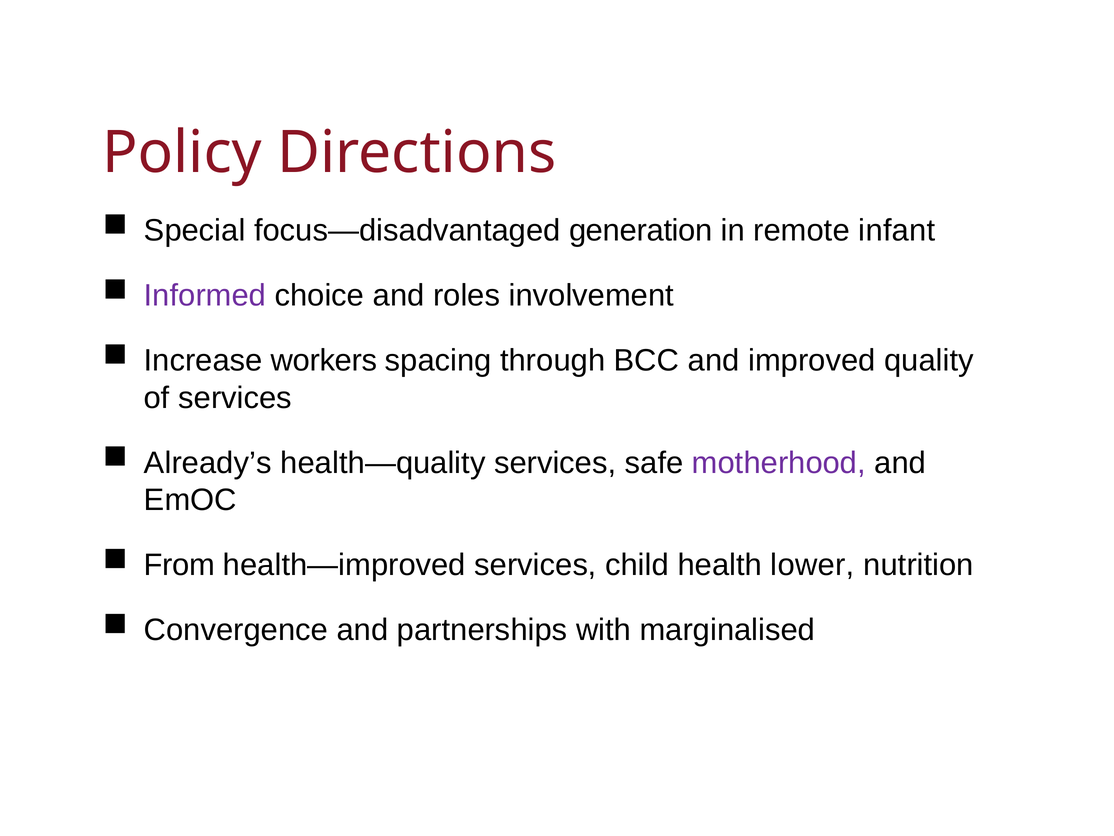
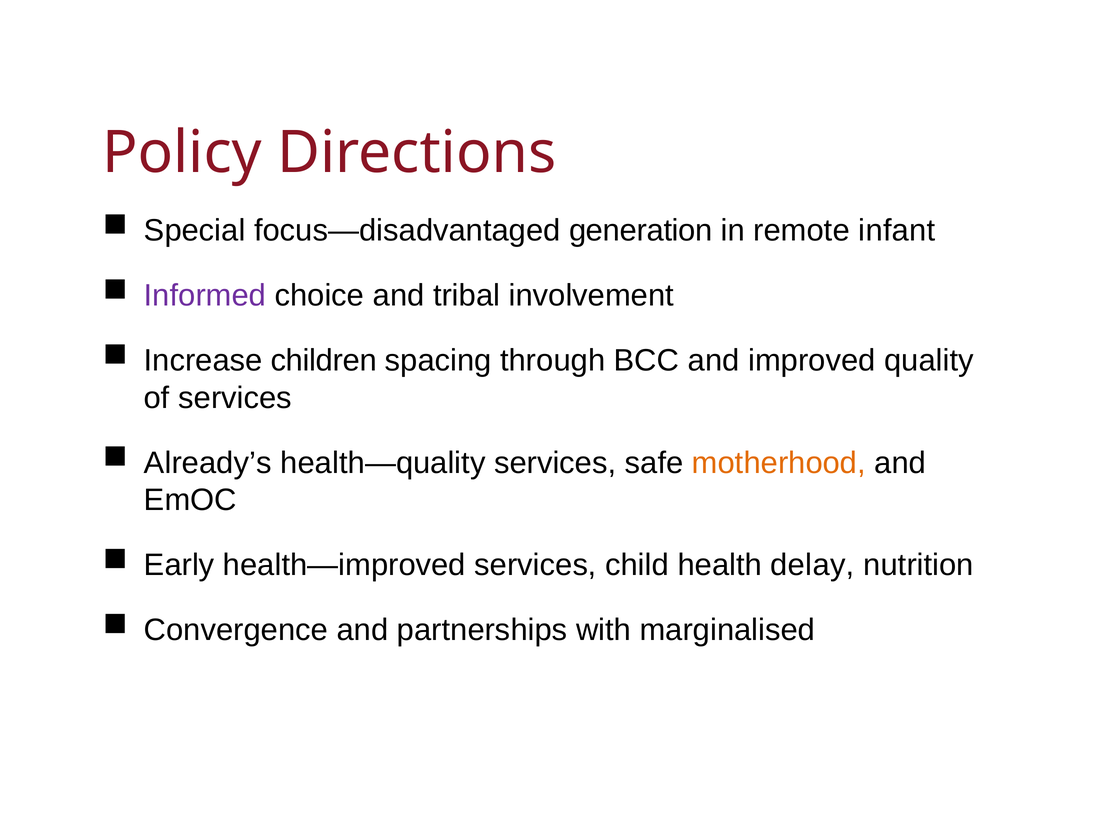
roles: roles -> tribal (467, 295)
workers: workers -> children (324, 360)
motherhood colour: purple -> orange (779, 463)
From: From -> Early (179, 565)
lower: lower -> delay (813, 565)
